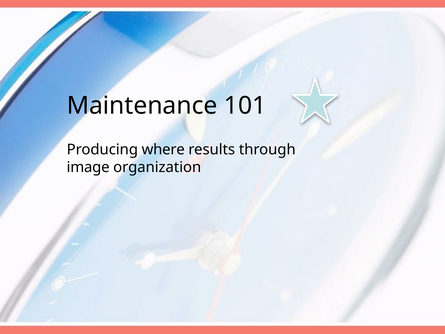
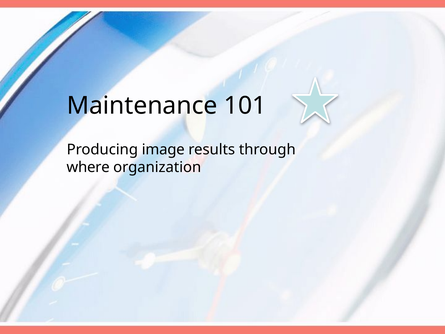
where: where -> image (163, 149)
image: image -> where (88, 167)
